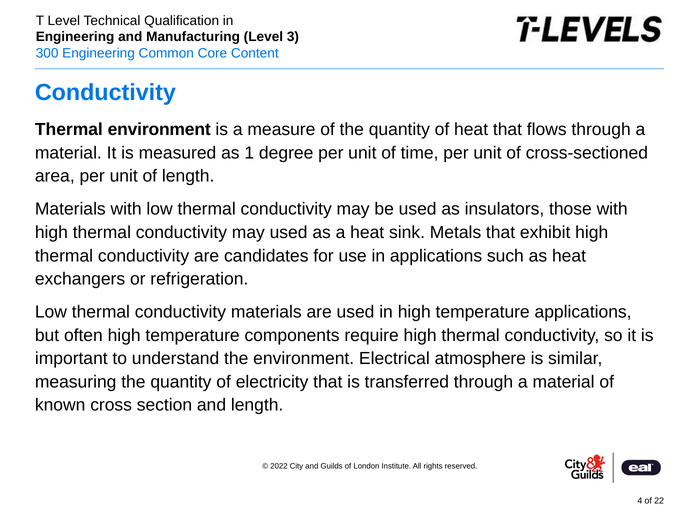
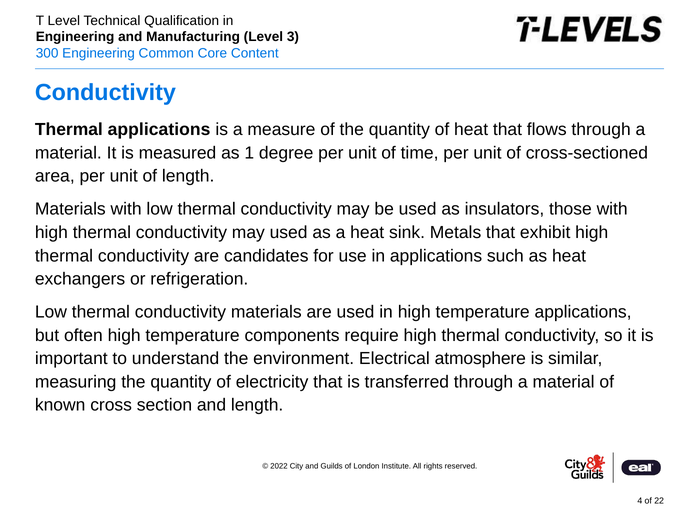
Thermal environment: environment -> applications (159, 130)
